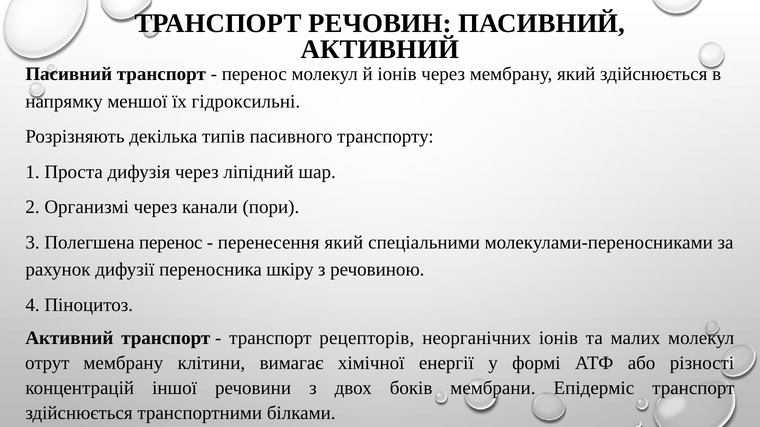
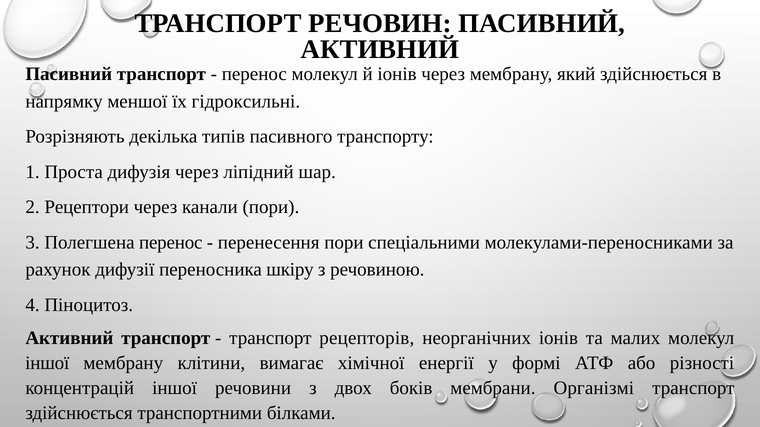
Организмі: Организмі -> Рецептори (87, 207)
перенесення який: який -> пори (344, 243)
отрут: отрут -> іншої (47, 363)
Епідерміс: Епідерміс -> Організмі (594, 388)
